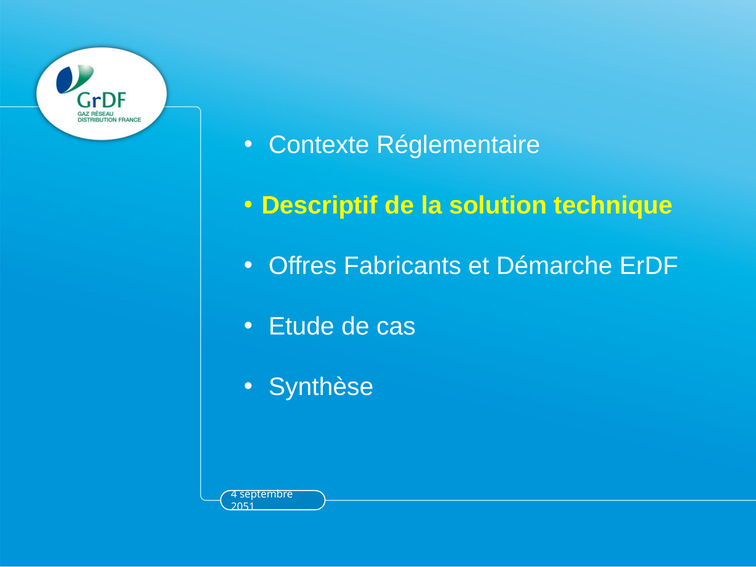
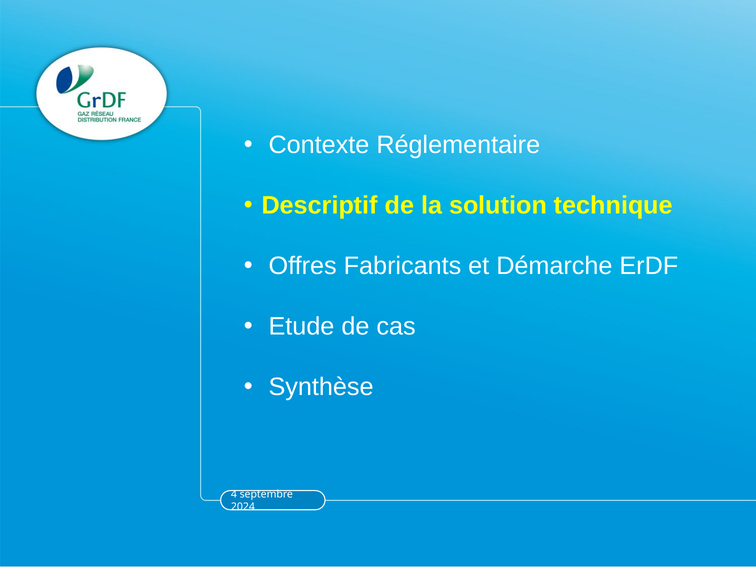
2051: 2051 -> 2024 (243, 507)
